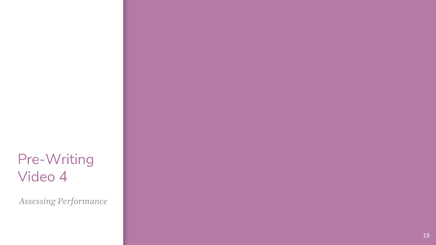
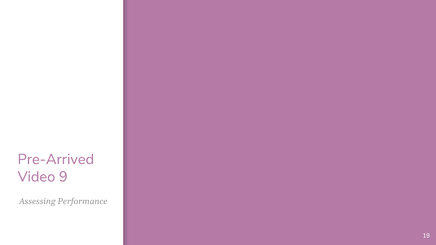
Pre-Writing: Pre-Writing -> Pre-Arrived (56, 159)
4: 4 -> 9 (63, 177)
